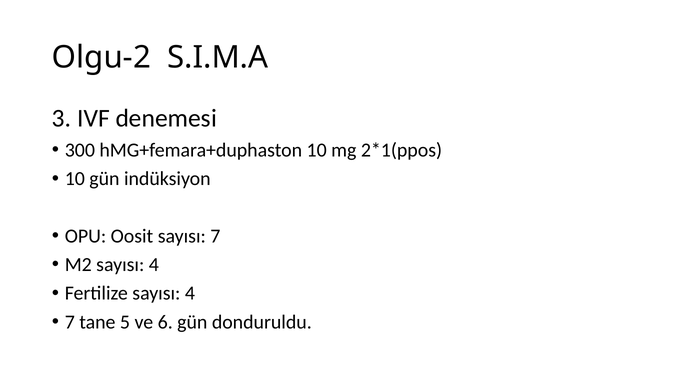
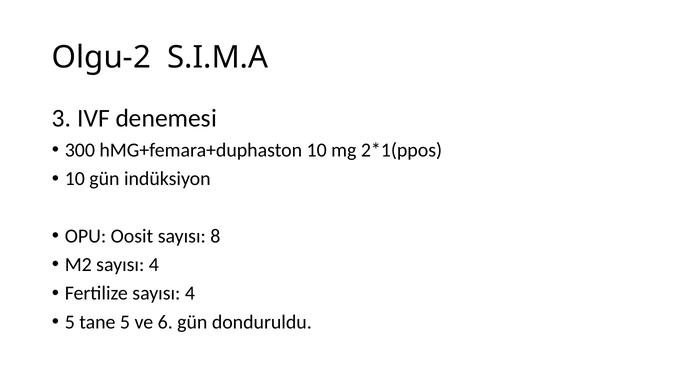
sayısı 7: 7 -> 8 (215, 236)
7: 7 -> 5 (70, 322)
